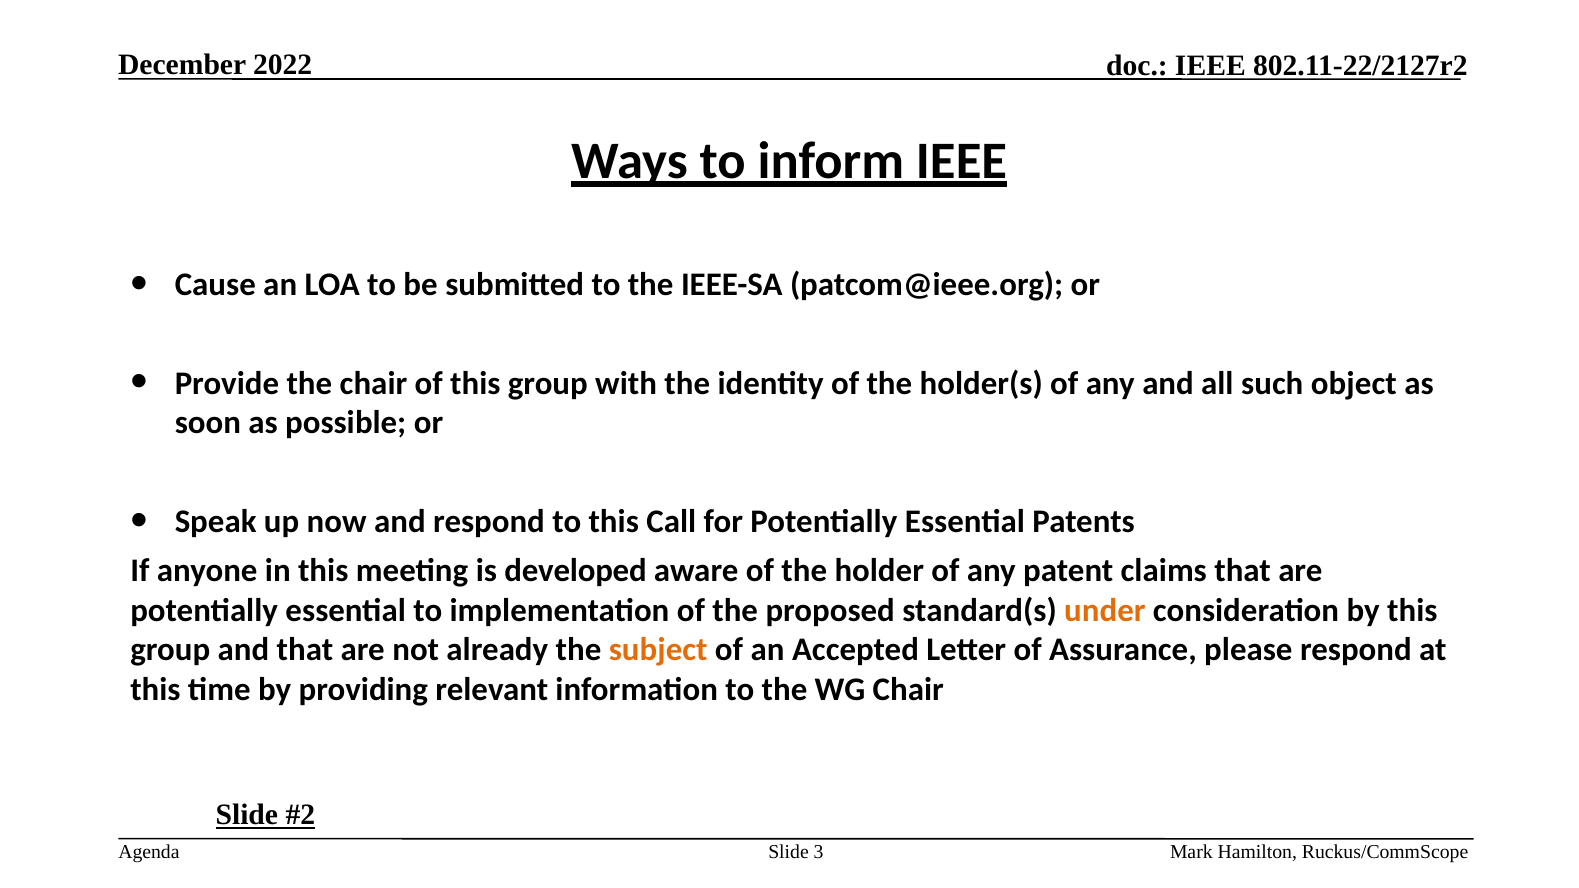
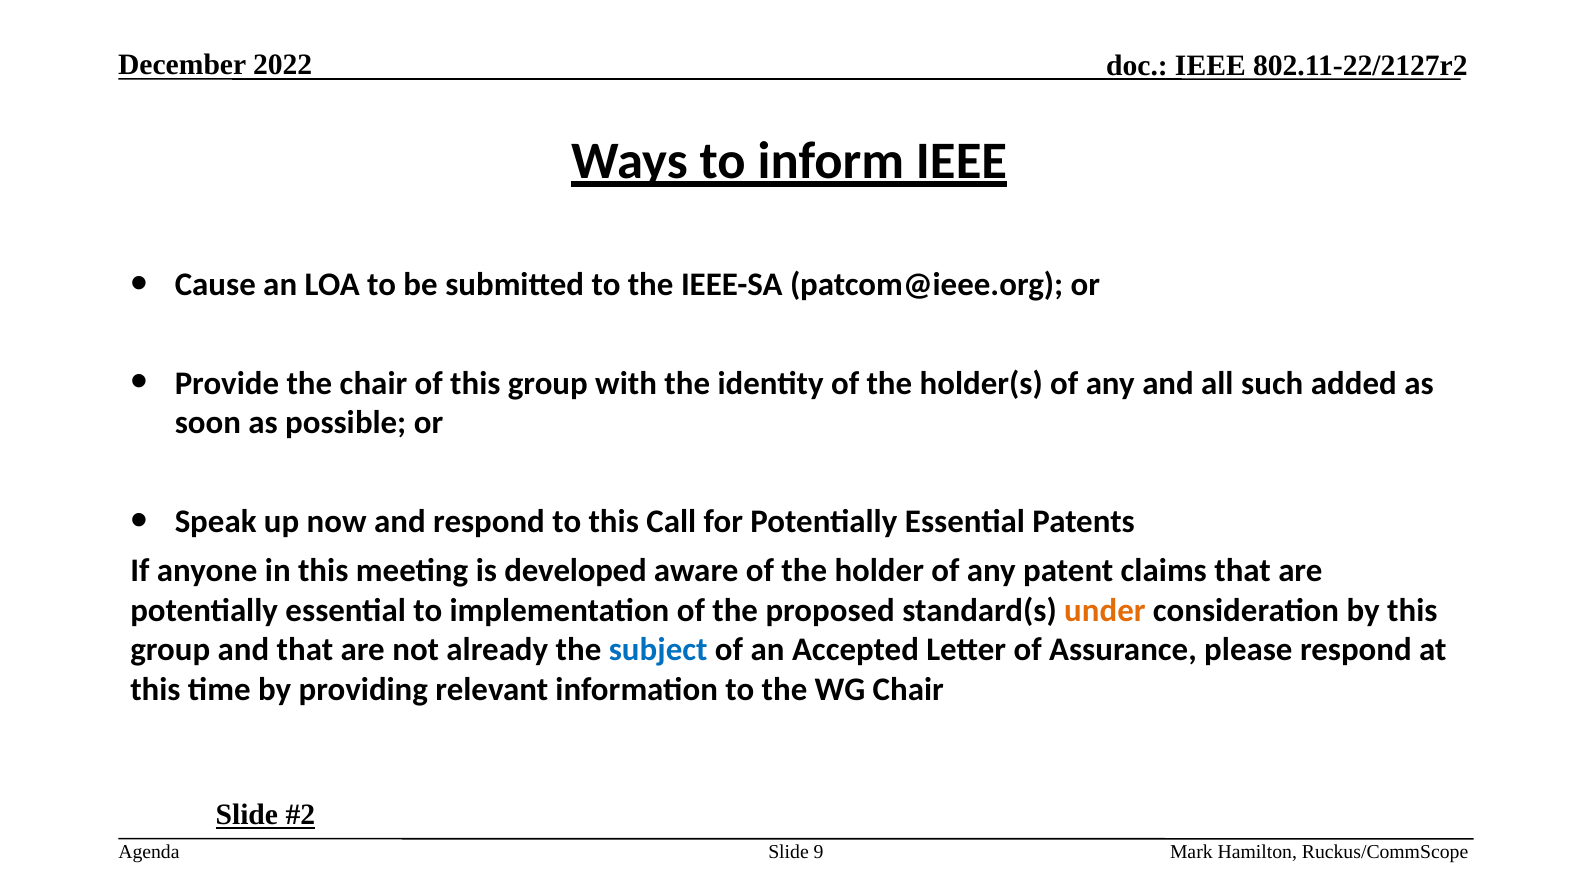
object: object -> added (1354, 383)
subject colour: orange -> blue (658, 650)
3: 3 -> 9 (819, 852)
